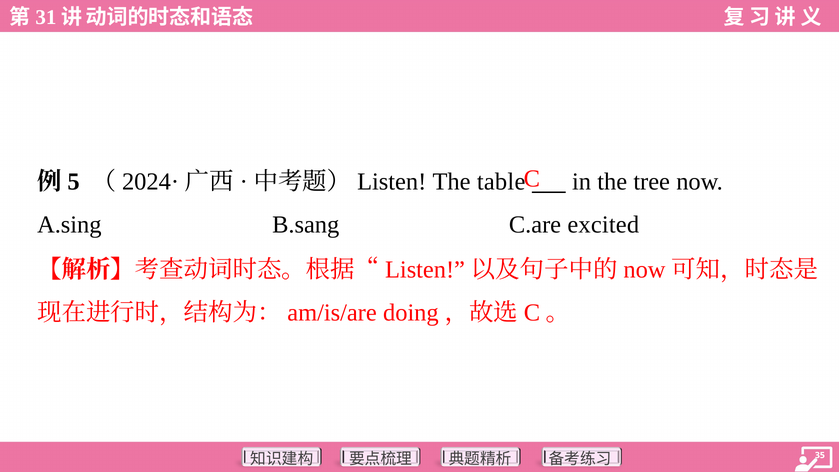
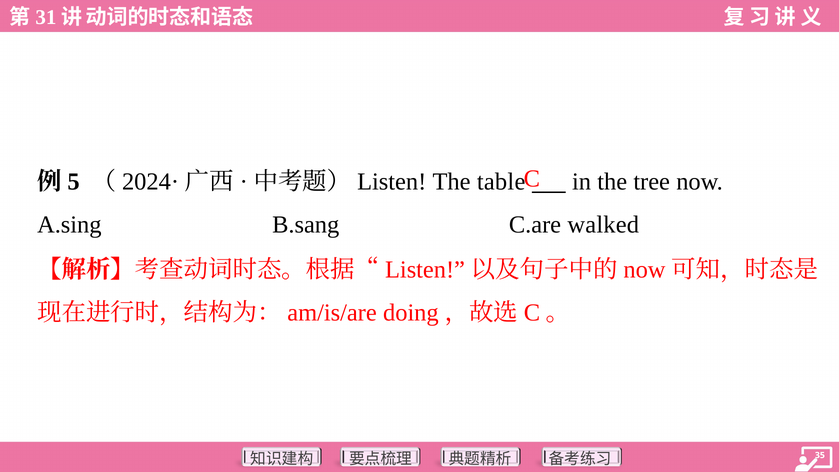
excited: excited -> walked (603, 224)
